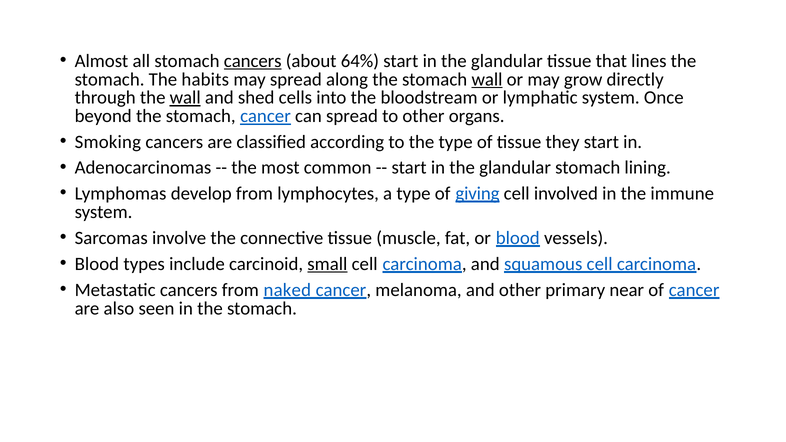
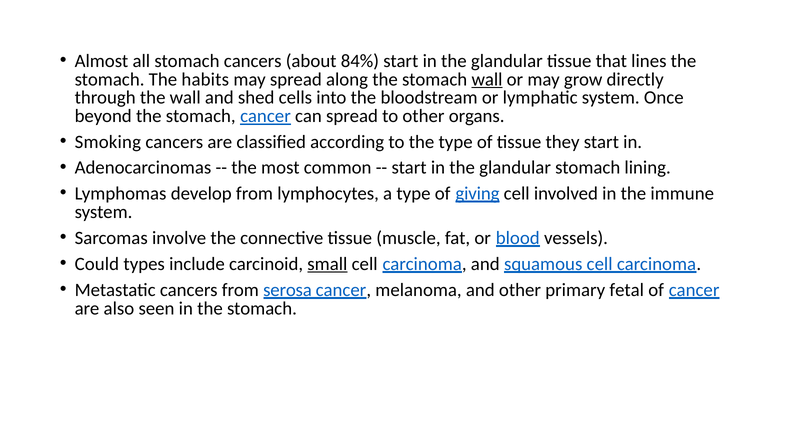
cancers underline: present -> none (253, 61)
64%: 64% -> 84% (360, 61)
wall underline: present -> none (185, 98)
Blood: Blood -> Could (97, 264)
naked: naked -> serosa (287, 290)
near: near -> fetal (627, 290)
